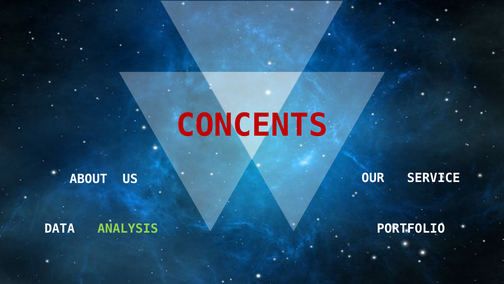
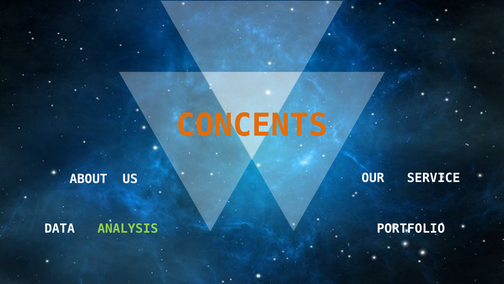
CONCENTS colour: red -> orange (252, 125)
